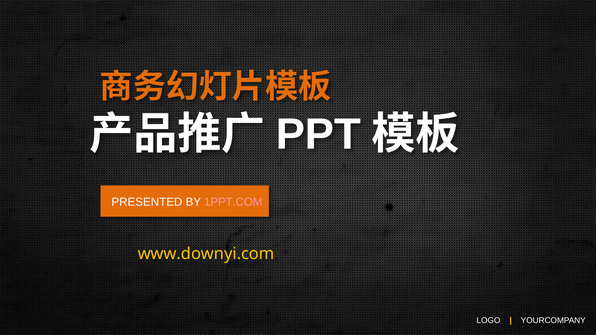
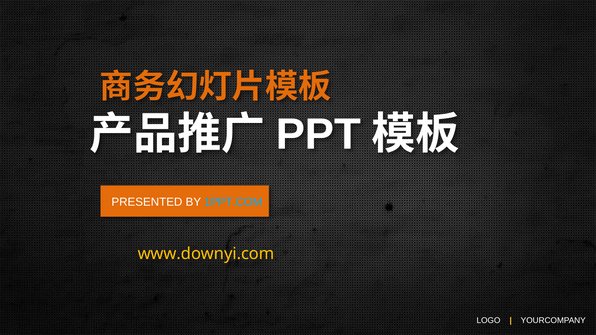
1PPT.COM colour: pink -> light blue (233, 202)
